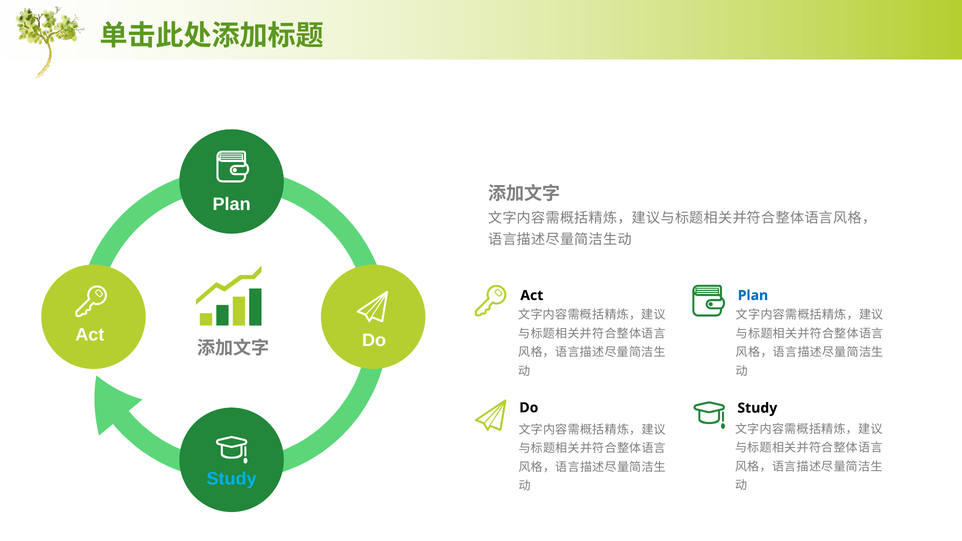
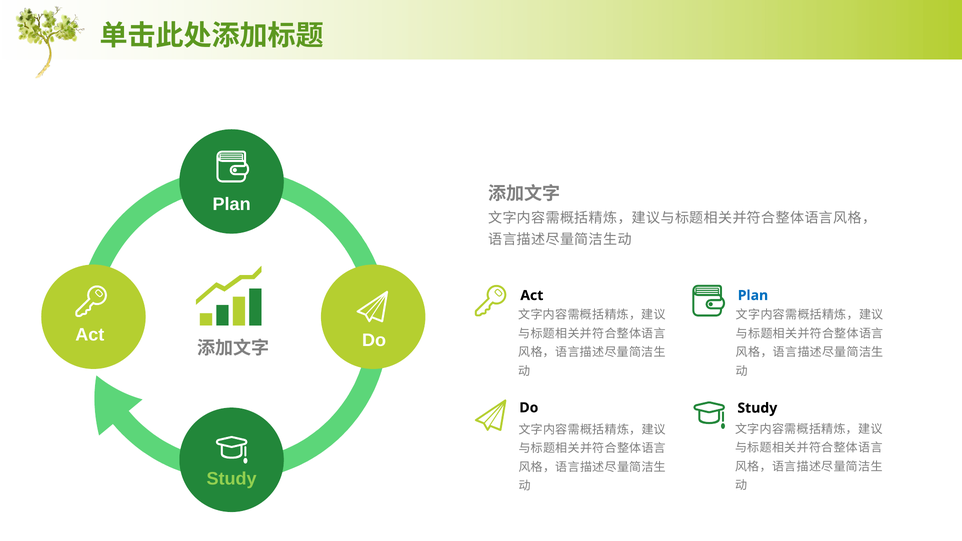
Study colour: light blue -> light green (232, 479)
